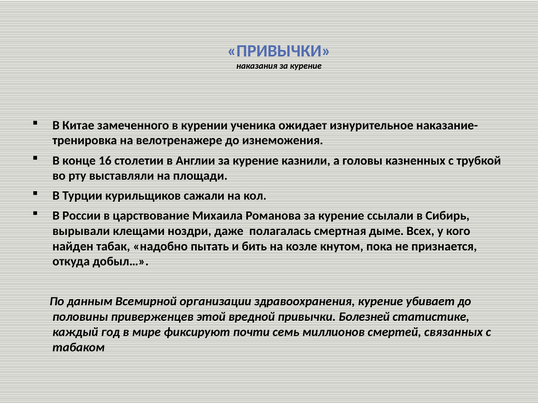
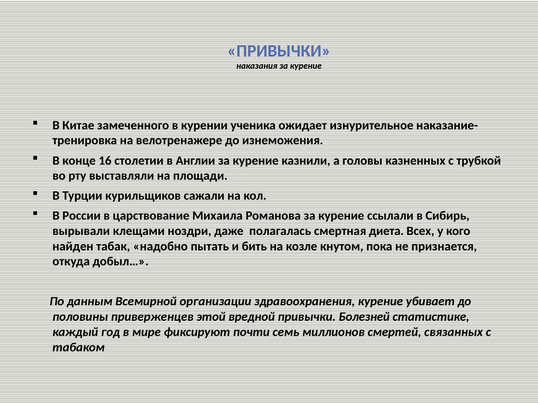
дыме: дыме -> диета (386, 231)
